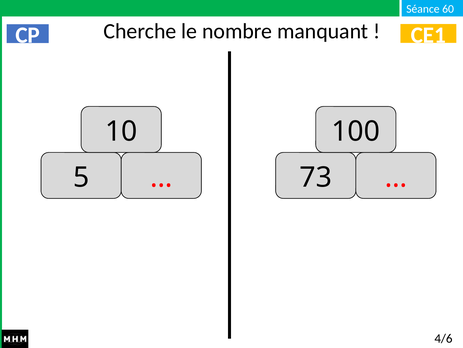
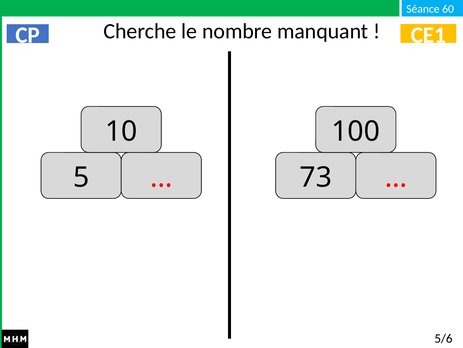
4/6: 4/6 -> 5/6 (443, 338)
